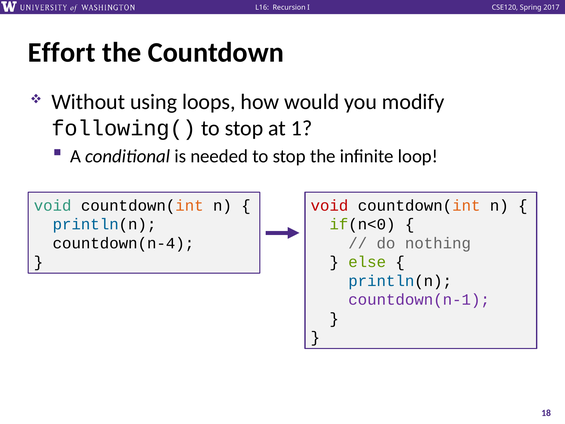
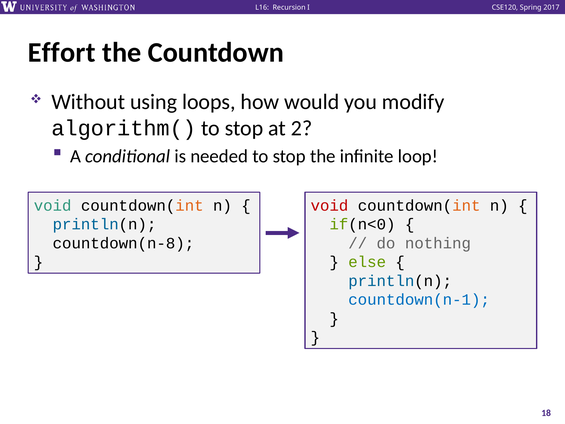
following(: following( -> algorithm( (124, 128)
1: 1 -> 2 (302, 128)
countdown(n-4: countdown(n-4 -> countdown(n-8 (123, 243)
countdown(n-1 colour: purple -> blue (419, 300)
